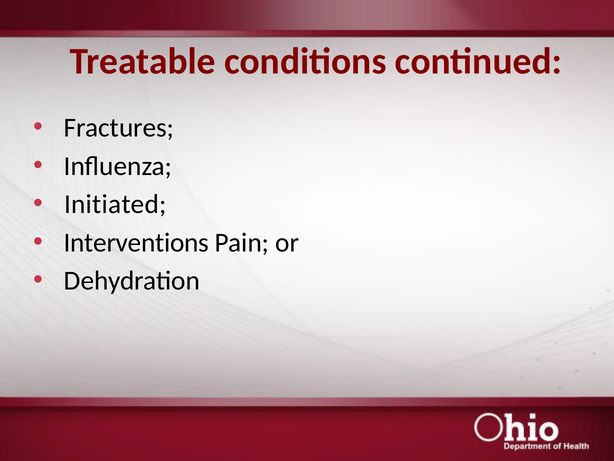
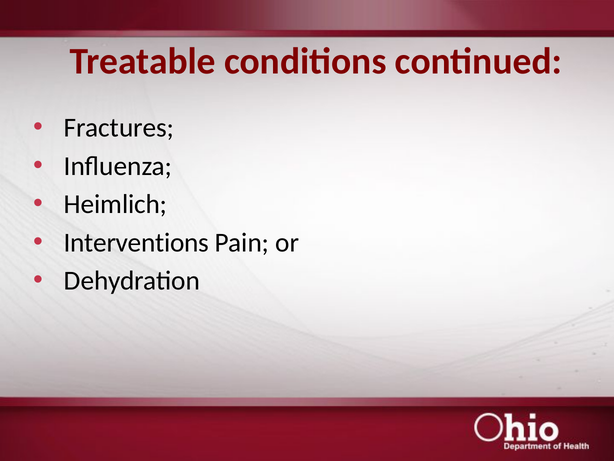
Initiated: Initiated -> Heimlich (116, 204)
